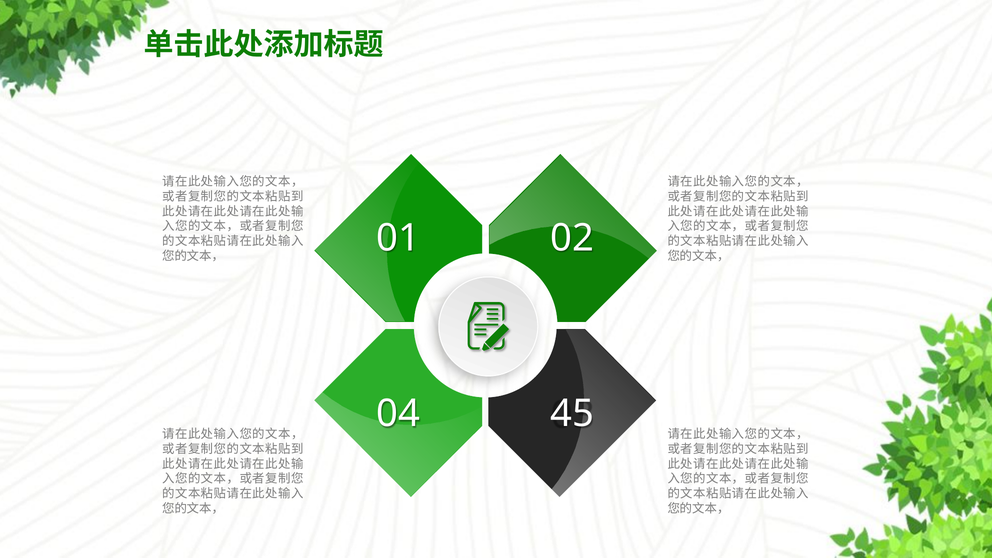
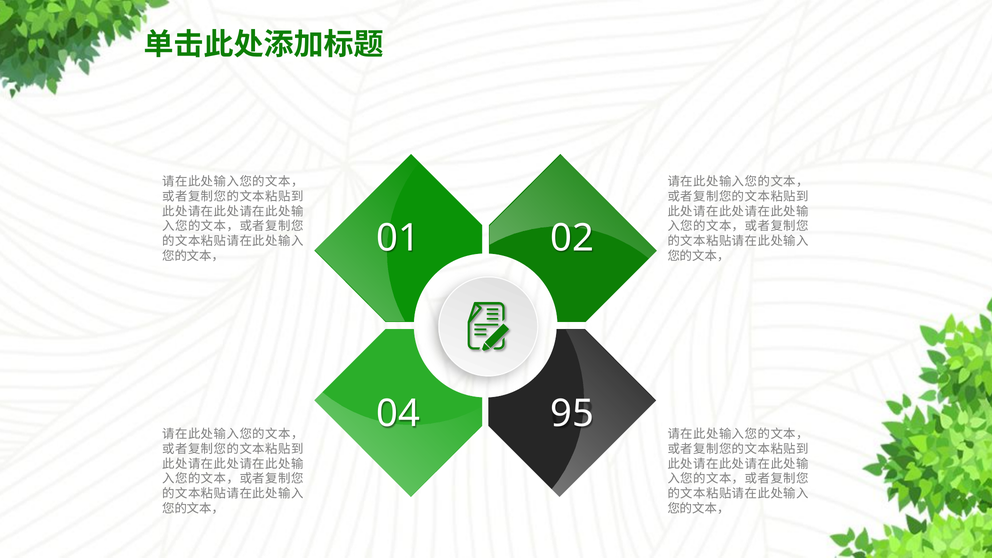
45: 45 -> 95 (572, 414)
